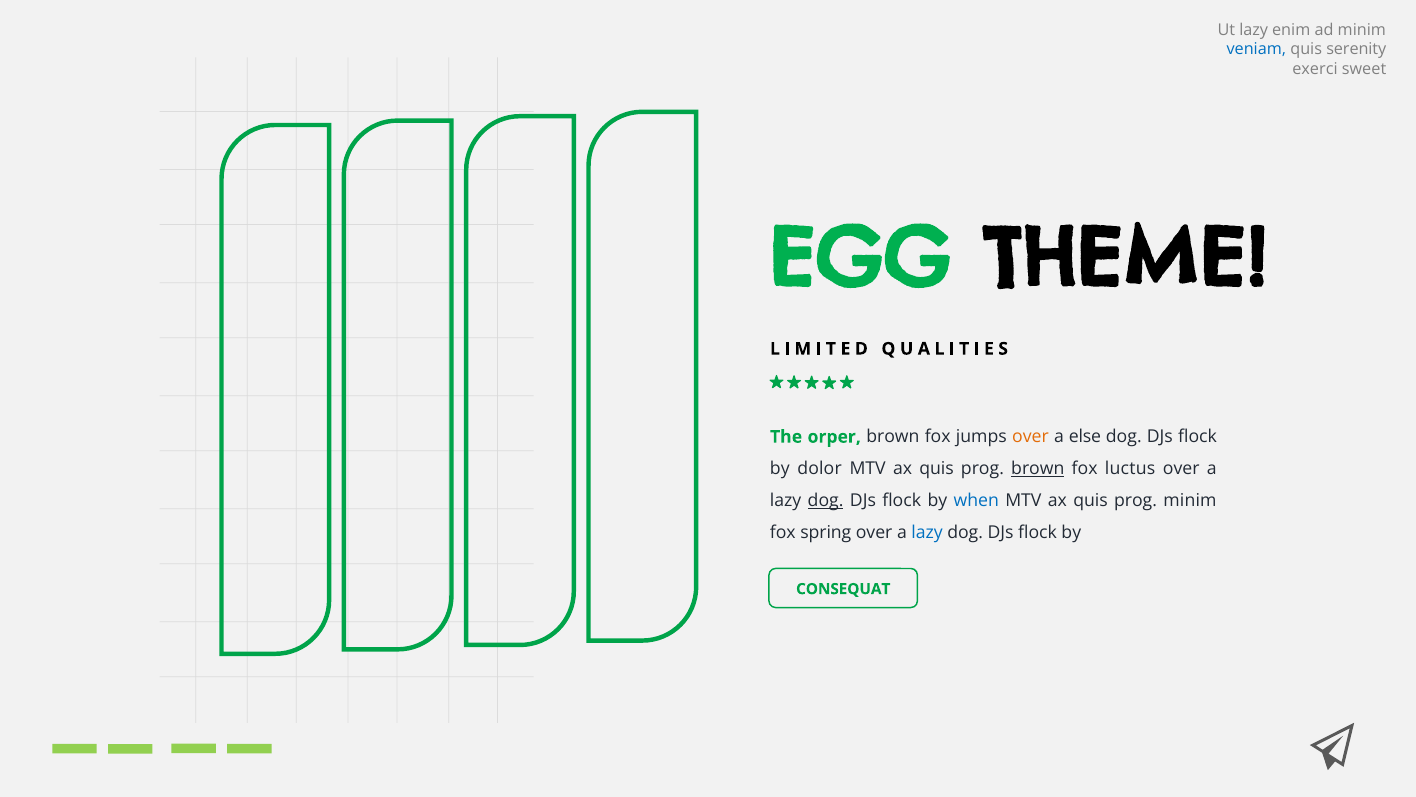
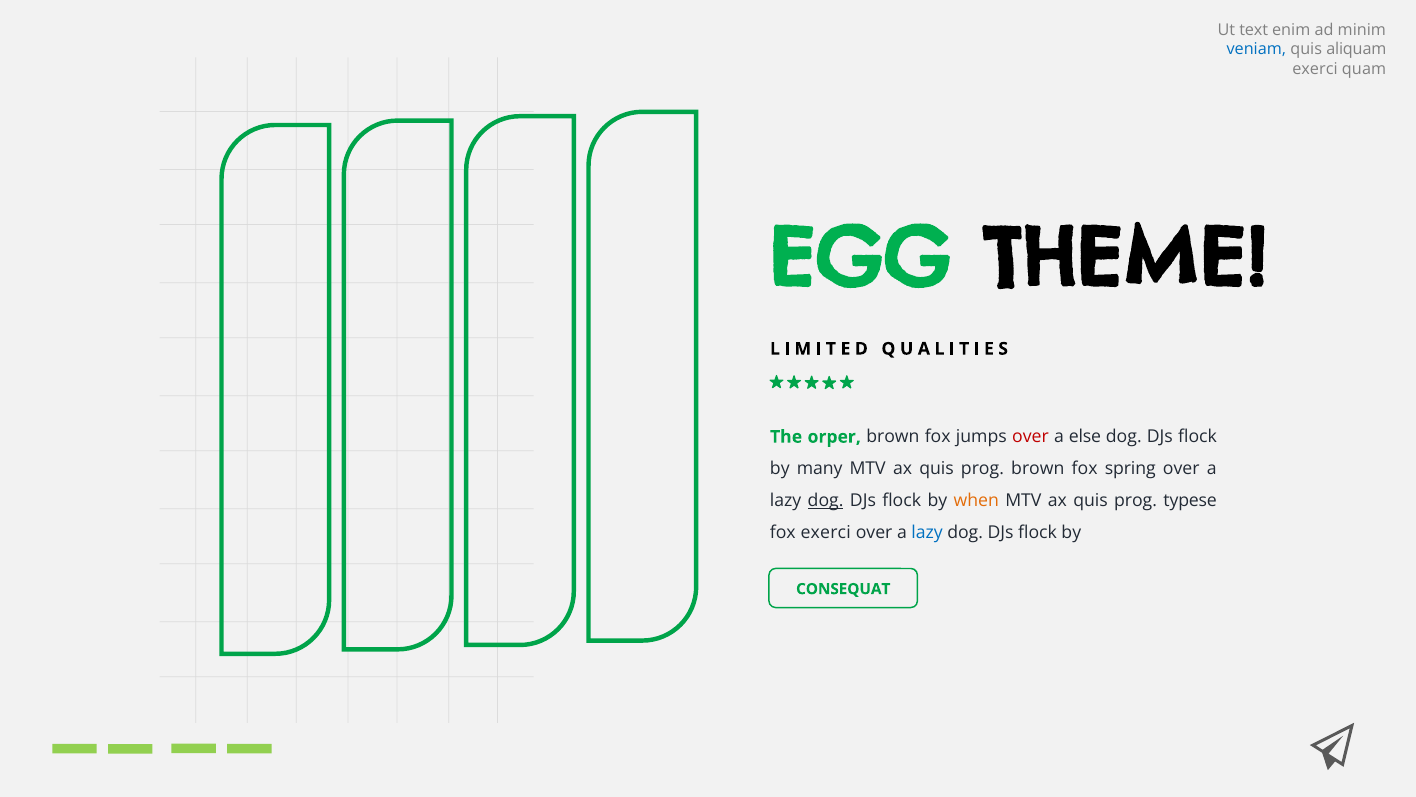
Ut lazy: lazy -> text (1254, 30)
serenity: serenity -> aliquam (1356, 49)
sweet: sweet -> quam (1364, 69)
over colour: orange -> red (1031, 437)
dolor: dolor -> many (820, 468)
brown underline: present -> none (1038, 468)
luctus: luctus -> spring (1130, 468)
when colour: blue -> orange (976, 500)
prog minim: minim -> typese (1190, 500)
fox spring: spring -> exerci (826, 532)
